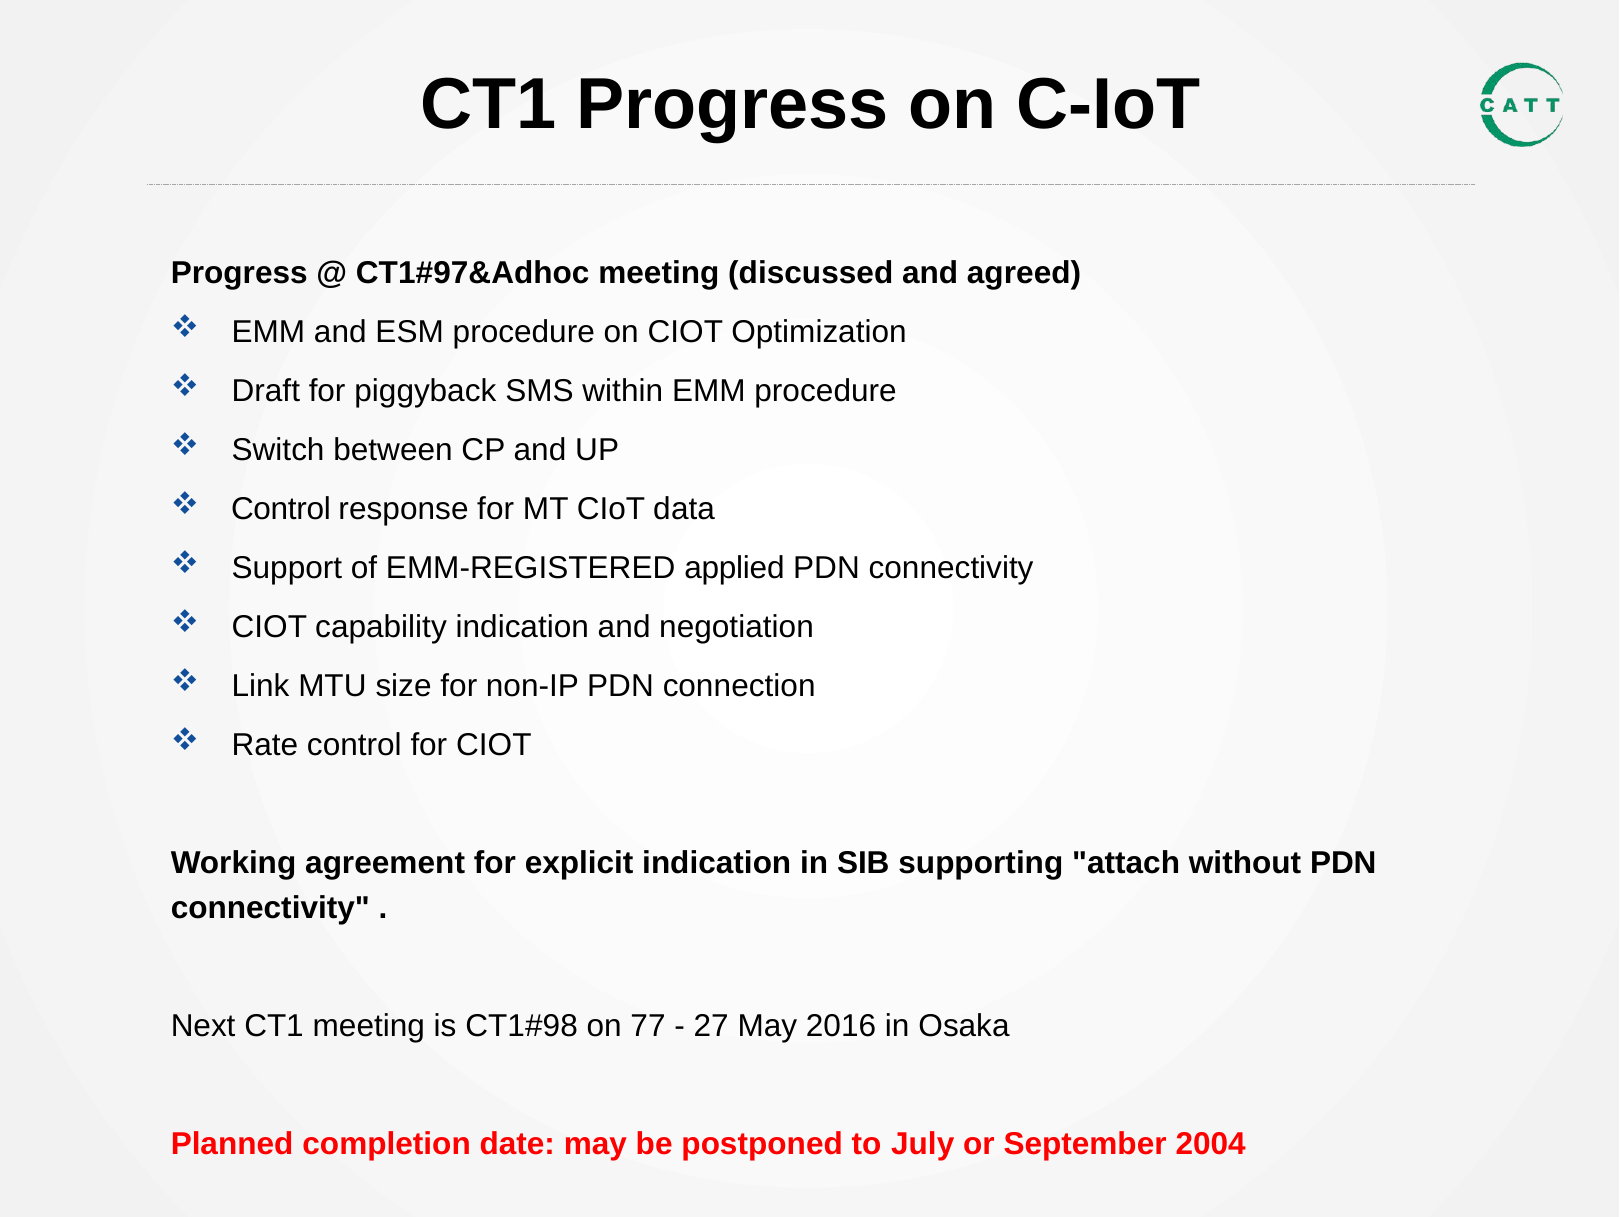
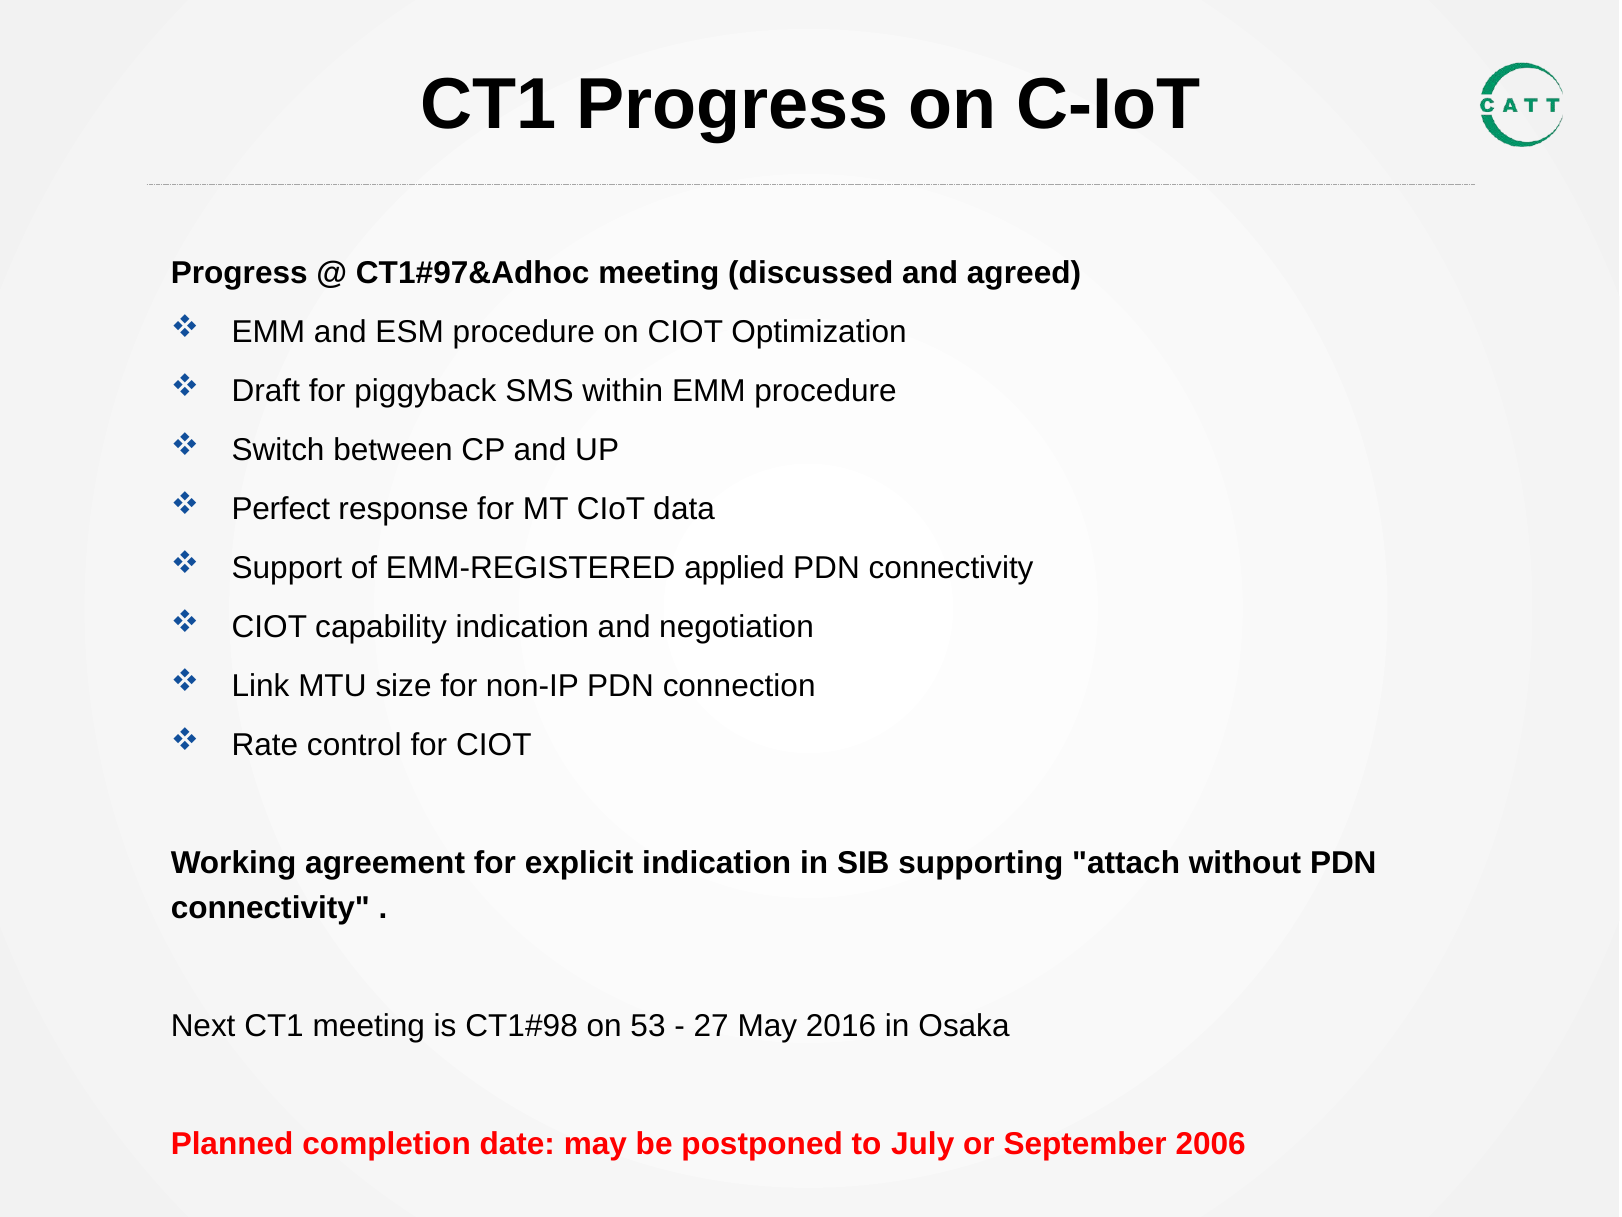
Control: Control -> Perfect (281, 509)
77: 77 -> 53 (648, 1026)
2004: 2004 -> 2006 (1211, 1144)
